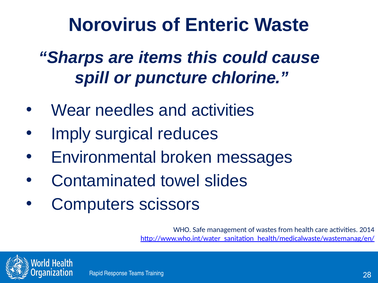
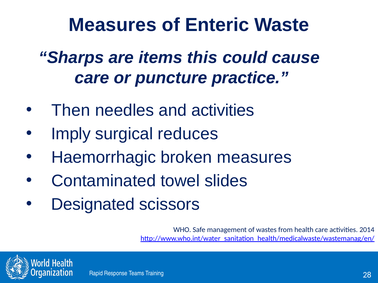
Norovirus: Norovirus -> Measures (113, 25)
spill: spill -> care (92, 78)
chlorine: chlorine -> practice (250, 78)
Wear: Wear -> Then (71, 111)
Environmental: Environmental -> Haemorrhagic (104, 158)
broken messages: messages -> measures (254, 158)
Computers: Computers -> Designated (93, 205)
